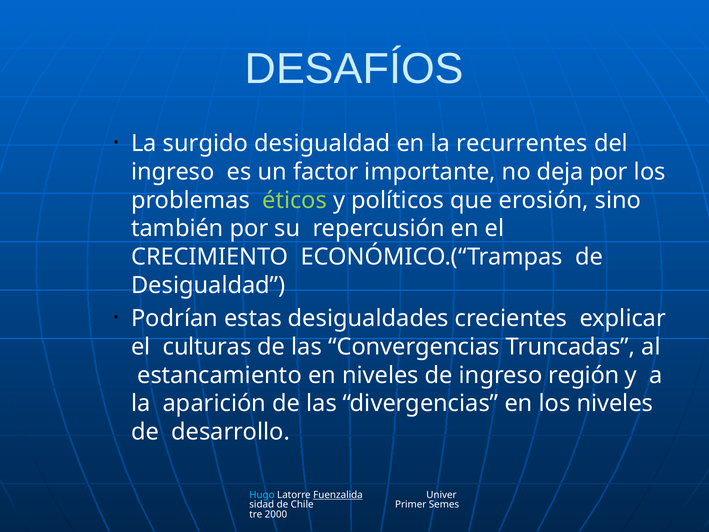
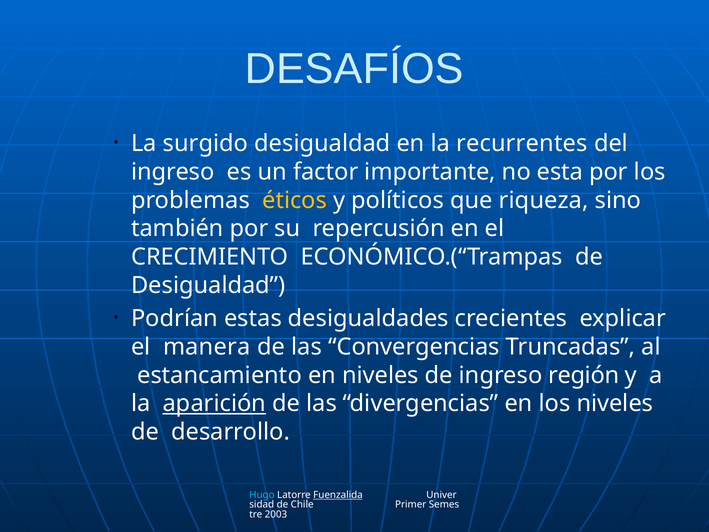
deja: deja -> esta (560, 172)
éticos colour: light green -> yellow (295, 200)
erosión: erosión -> riqueza (544, 200)
culturas: culturas -> manera (207, 347)
aparición underline: none -> present (214, 403)
2000: 2000 -> 2003 (276, 514)
